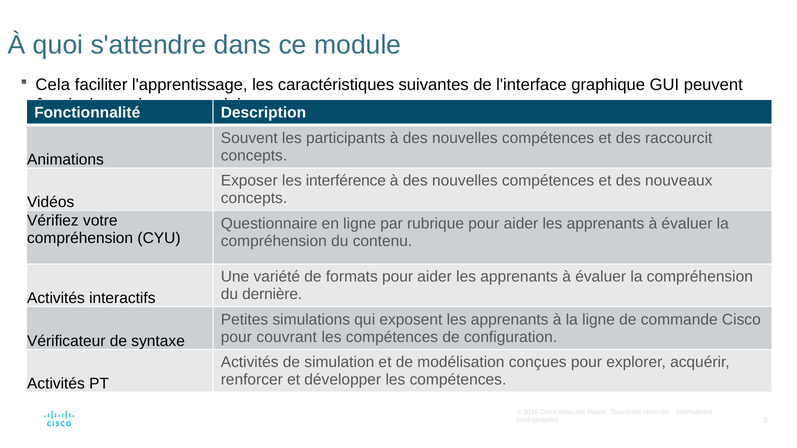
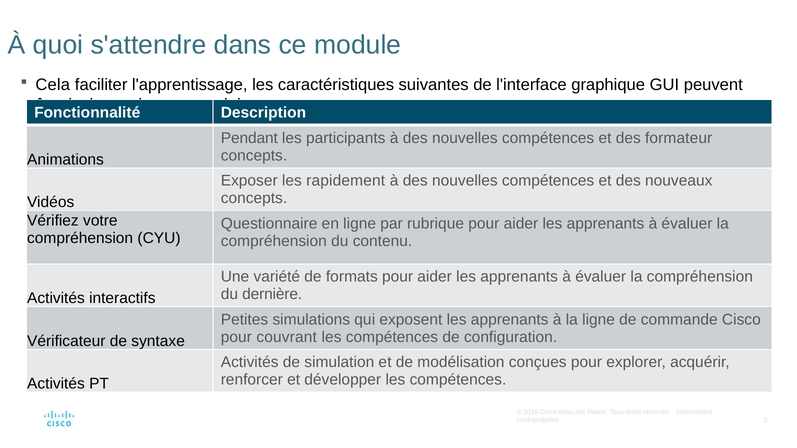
Souvent: Souvent -> Pendant (249, 138)
raccourcit: raccourcit -> formateur (679, 138)
interférence: interférence -> rapidement (346, 181)
